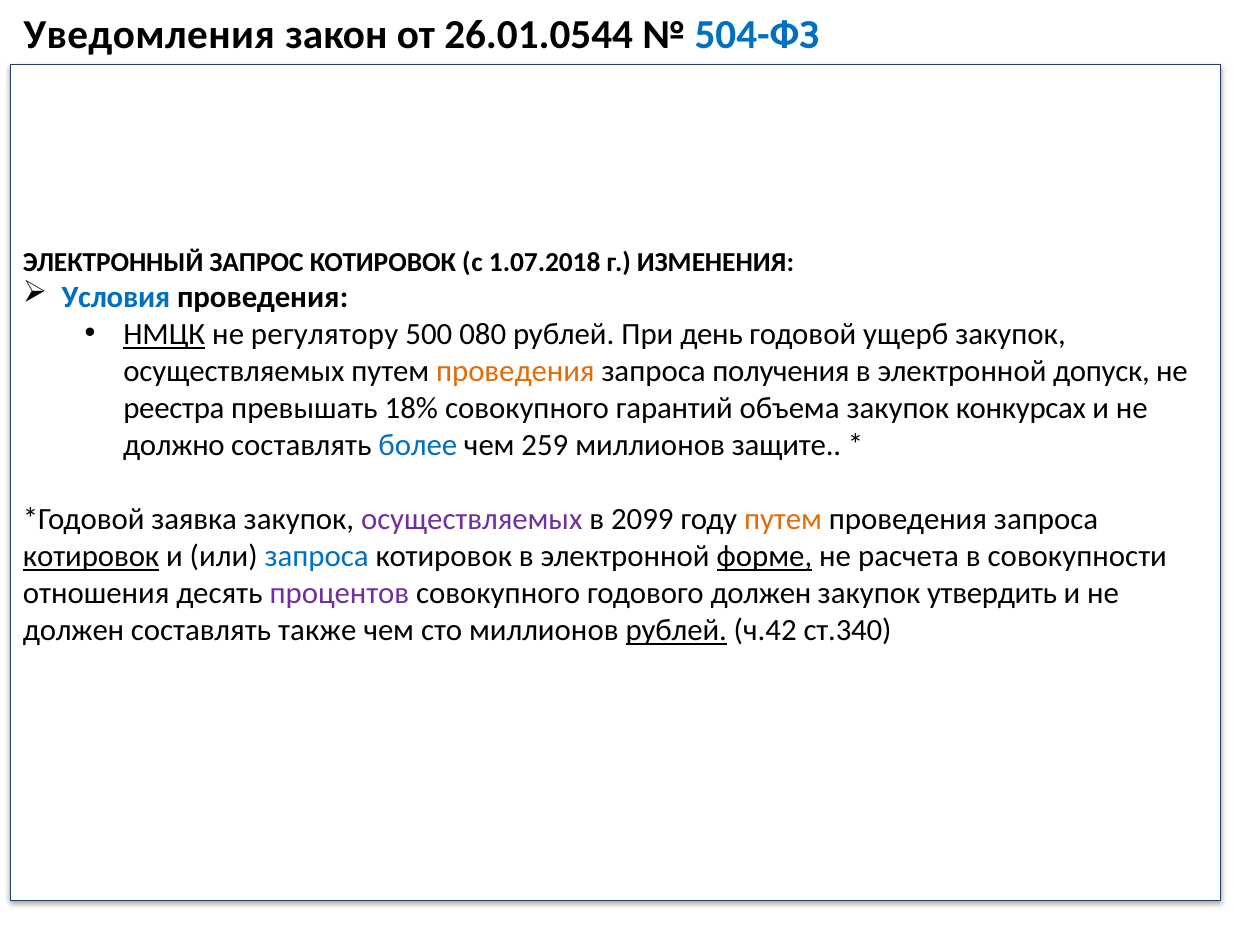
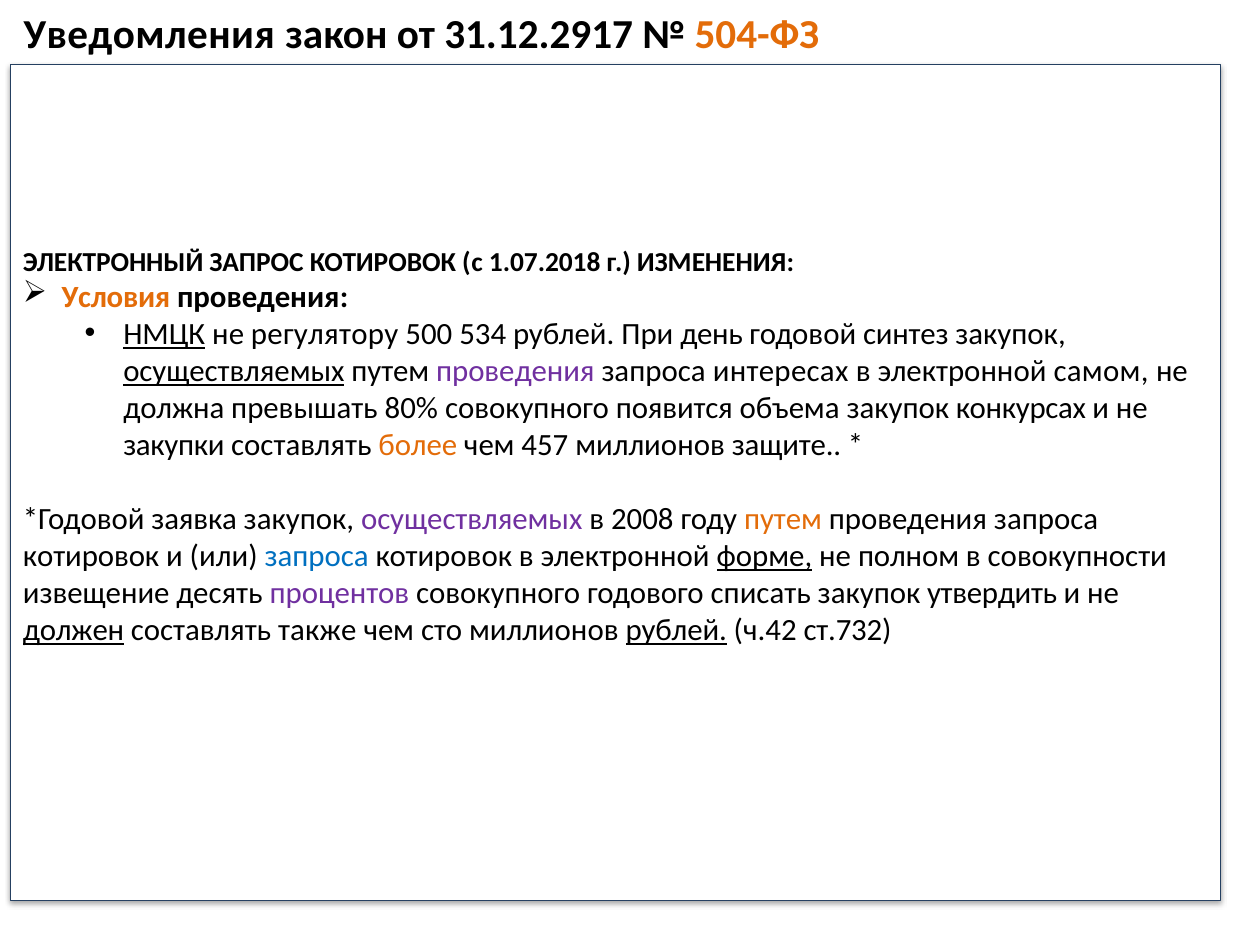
26.01.0544: 26.01.0544 -> 31.12.2917 (539, 34)
504-ФЗ colour: blue -> orange (757, 34)
Условия colour: blue -> orange (116, 297)
080: 080 -> 534 (483, 335)
ущерб: ущерб -> синтез (906, 335)
осуществляемых underline: none -> present (234, 372)
проведения colour: orange -> purple (515, 372)
получения: получения -> интересах (781, 372)
допуск: допуск -> самом (1101, 372)
реестра: реестра -> должна (174, 409)
18%: 18% -> 80% (411, 409)
гарантий: гарантий -> появится (674, 409)
должно: должно -> закупки (174, 446)
более colour: blue -> orange (418, 446)
259: 259 -> 457 (545, 446)
2099: 2099 -> 2008 (642, 520)
котировок underline: present -> none (91, 557)
расчета: расчета -> полном (909, 557)
отношения: отношения -> извещение (96, 594)
годового должен: должен -> списать (761, 594)
должен underline: none -> present (74, 631)
ст.340: ст.340 -> ст.732 (848, 631)
